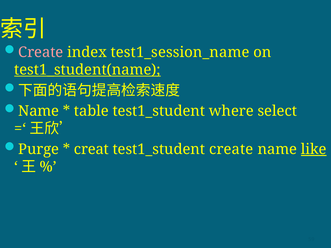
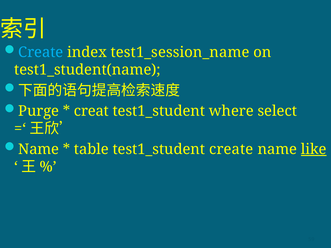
Create colour: pink -> light blue (41, 52)
test1_student(name underline: present -> none (87, 70)
Name: Name -> Purge (39, 111)
table: table -> creat (91, 111)
Purge: Purge -> Name (39, 149)
creat: creat -> table (91, 149)
